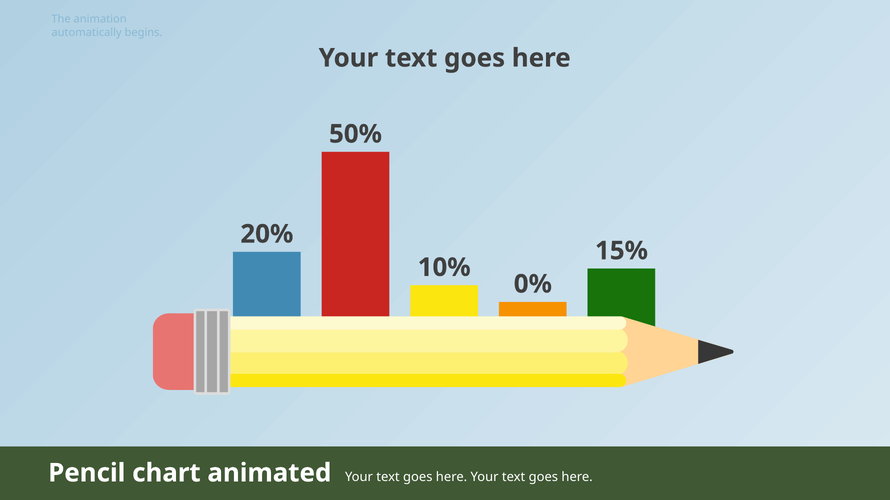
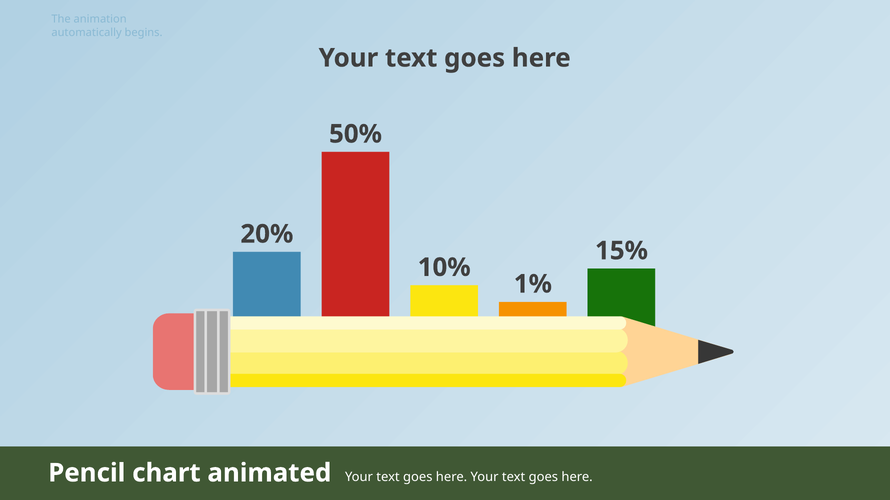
0%: 0% -> 1% (533, 284)
